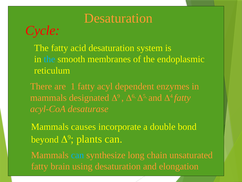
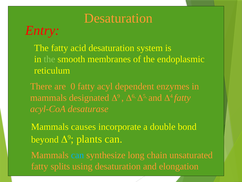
Cycle: Cycle -> Entry (43, 30)
the colour: light blue -> light green (49, 59)
1: 1 -> 0 (73, 86)
brain: brain -> splits (60, 166)
